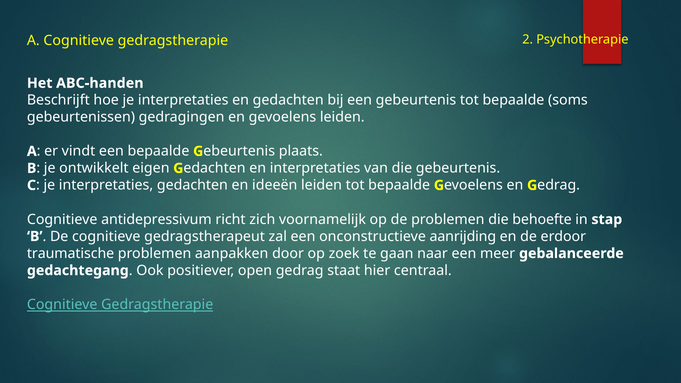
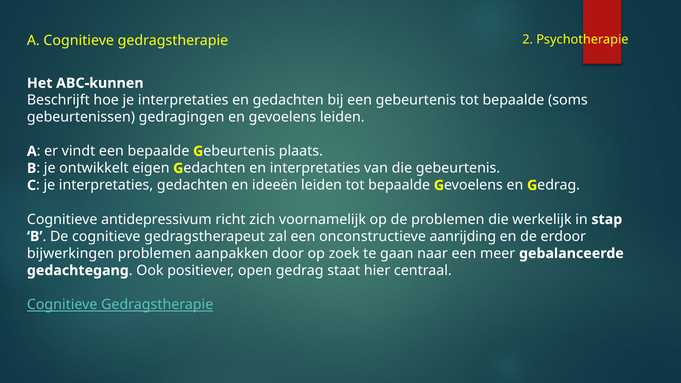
ABC-handen: ABC-handen -> ABC-kunnen (100, 83)
behoefte: behoefte -> werkelijk (542, 219)
traumatische: traumatische -> bijwerkingen (71, 253)
